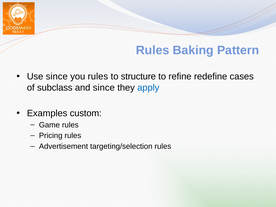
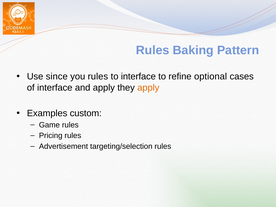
to structure: structure -> interface (138, 77)
redefine: redefine -> optional (211, 77)
of subclass: subclass -> interface (55, 88)
and since: since -> apply (104, 88)
apply colour: blue -> orange (148, 88)
